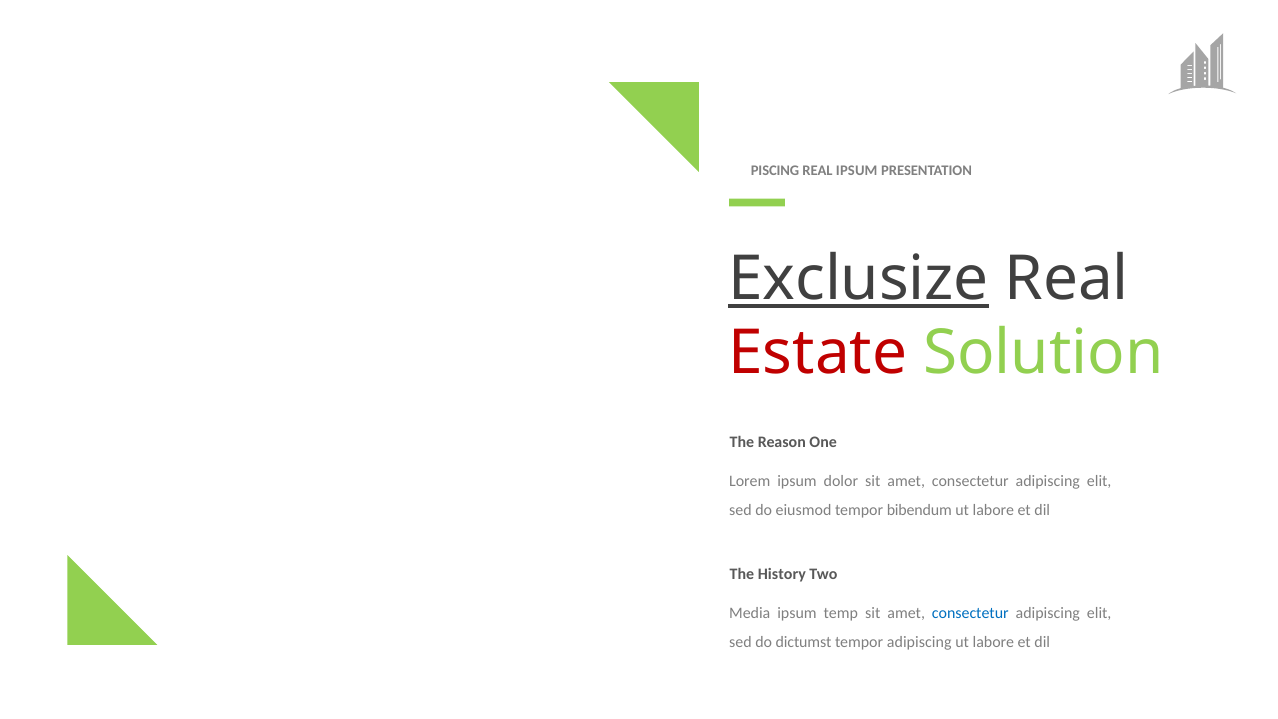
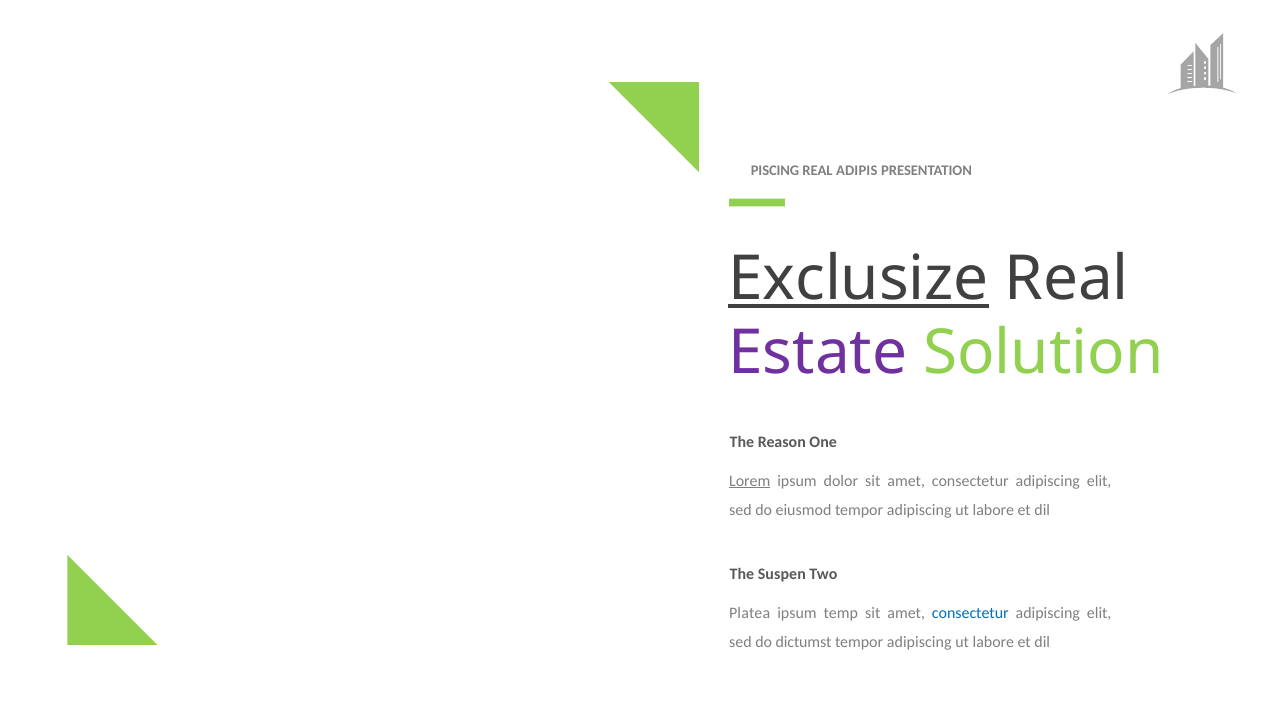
REAL IPSUM: IPSUM -> ADIPIS (857, 171)
Estate colour: red -> purple (818, 353)
Lorem underline: none -> present (750, 481)
eiusmod tempor bibendum: bibendum -> adipiscing (919, 510)
History: History -> Suspen (782, 574)
Media: Media -> Platea (750, 613)
